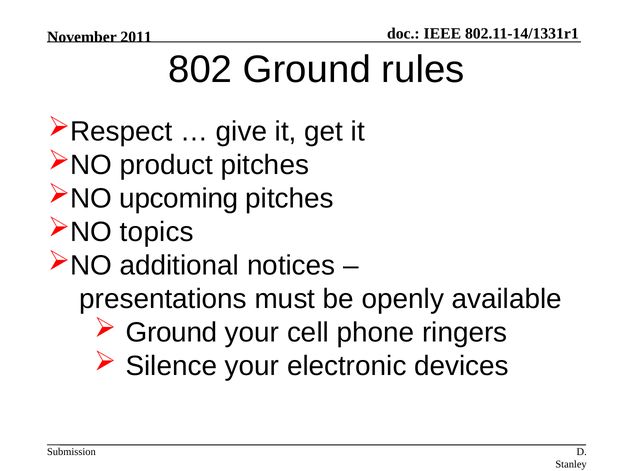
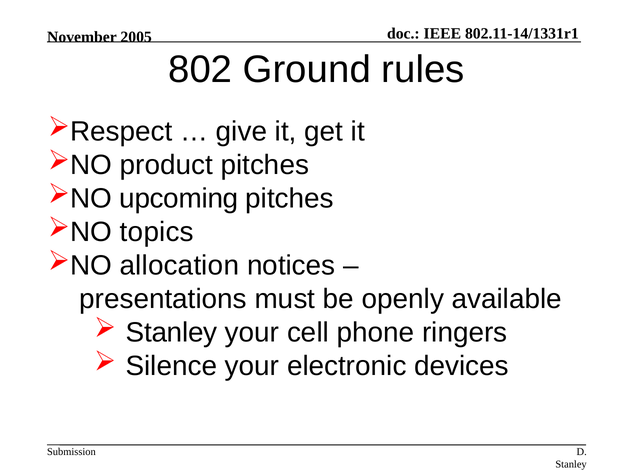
2011: 2011 -> 2005 (136, 37)
additional: additional -> allocation (179, 266)
Ground: Ground -> Stanley (172, 333)
